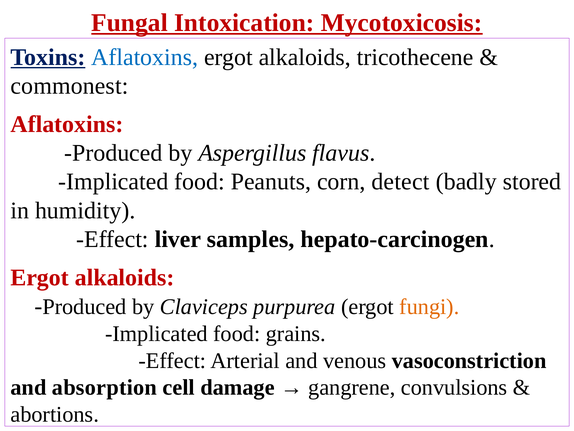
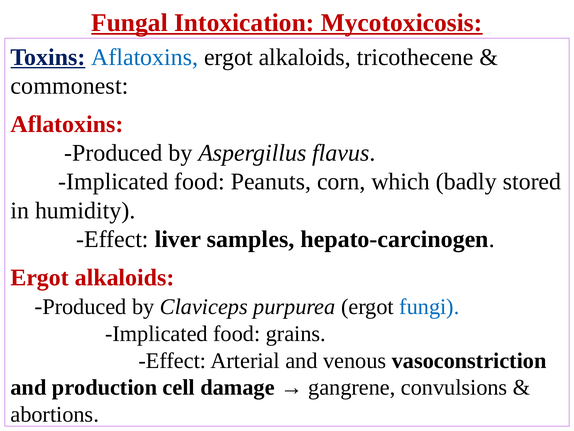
detect: detect -> which (401, 182)
fungi colour: orange -> blue (429, 306)
absorption: absorption -> production (105, 387)
